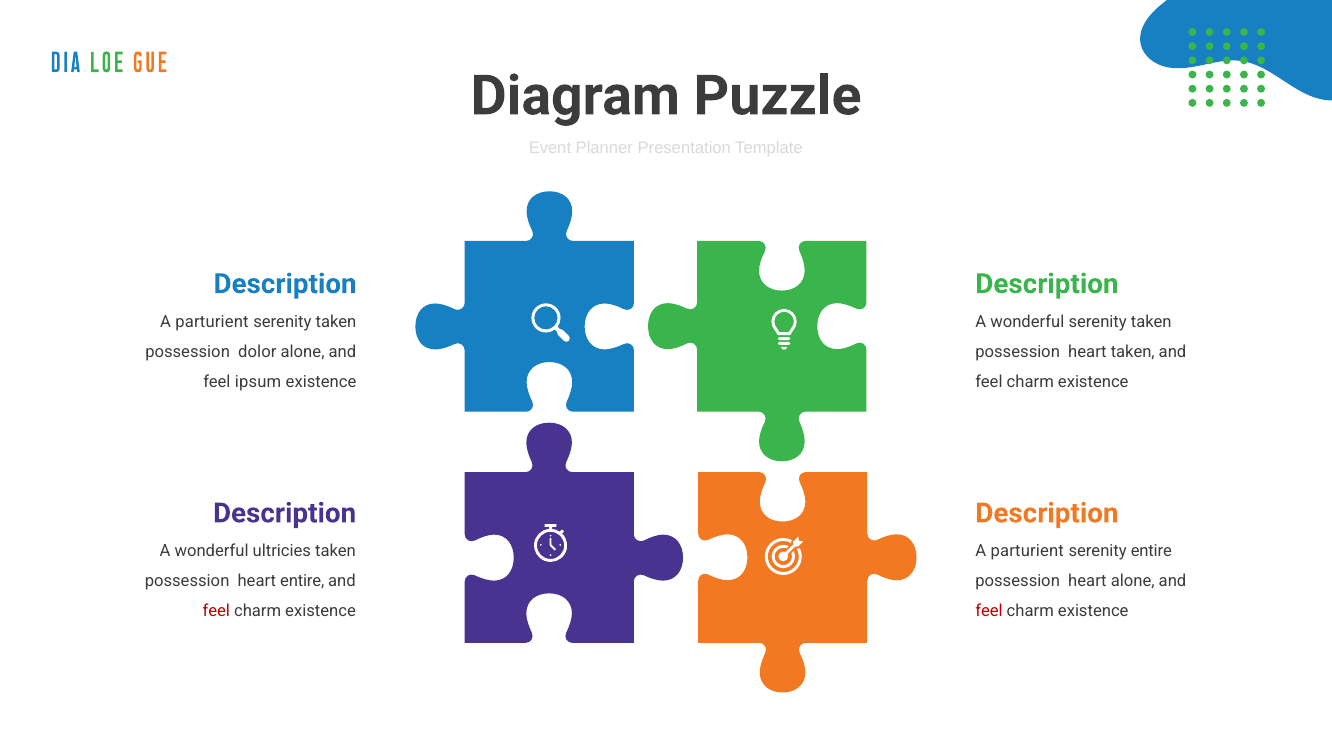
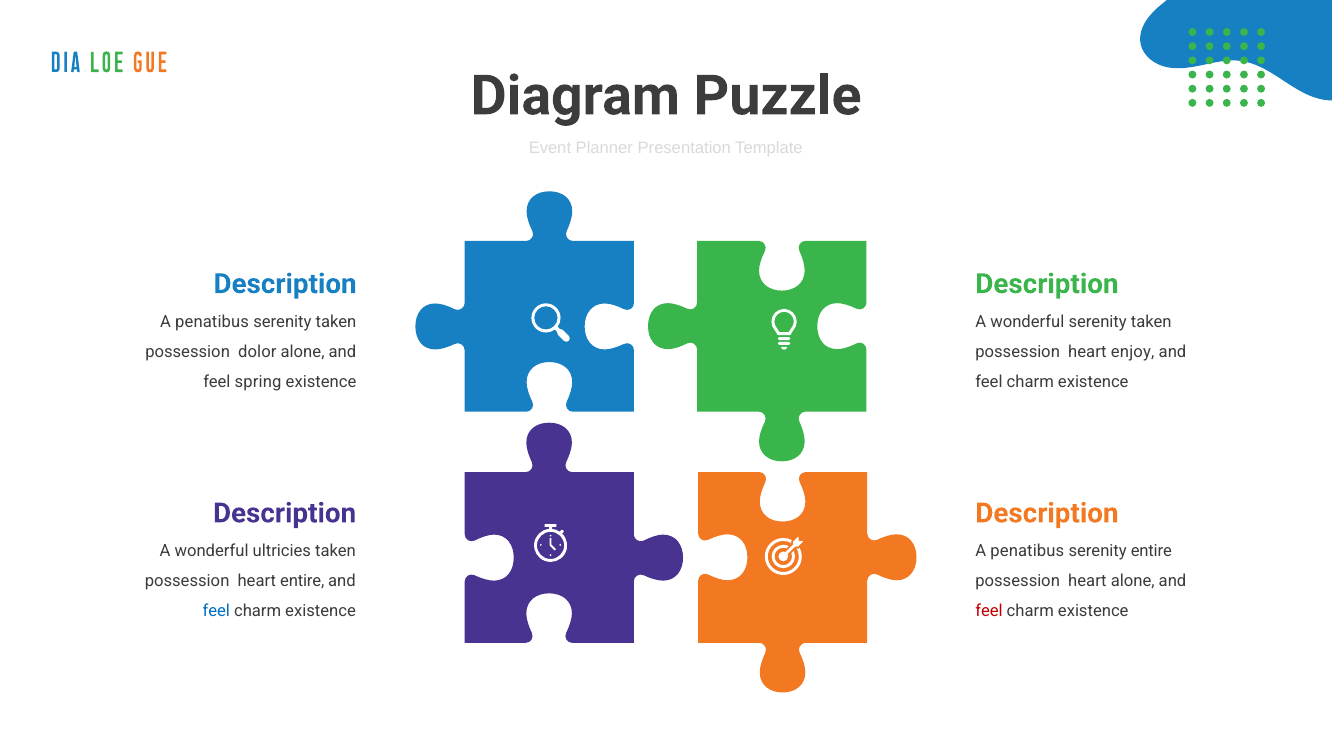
parturient: parturient -> penatibus (212, 321)
heart taken: taken -> enjoy (1133, 351)
ipsum: ipsum -> spring (258, 381)
parturient: parturient -> penatibus (1027, 550)
feel colour: red -> blue (216, 610)
